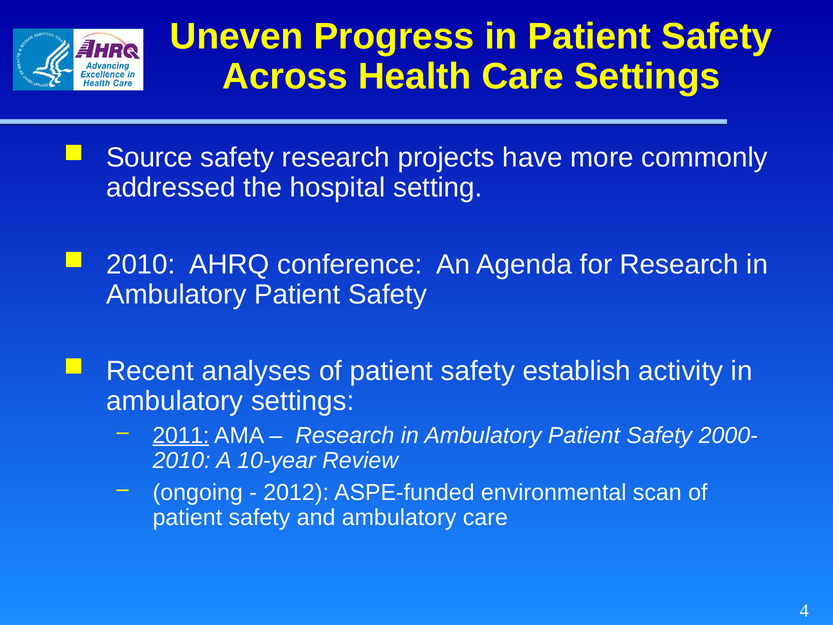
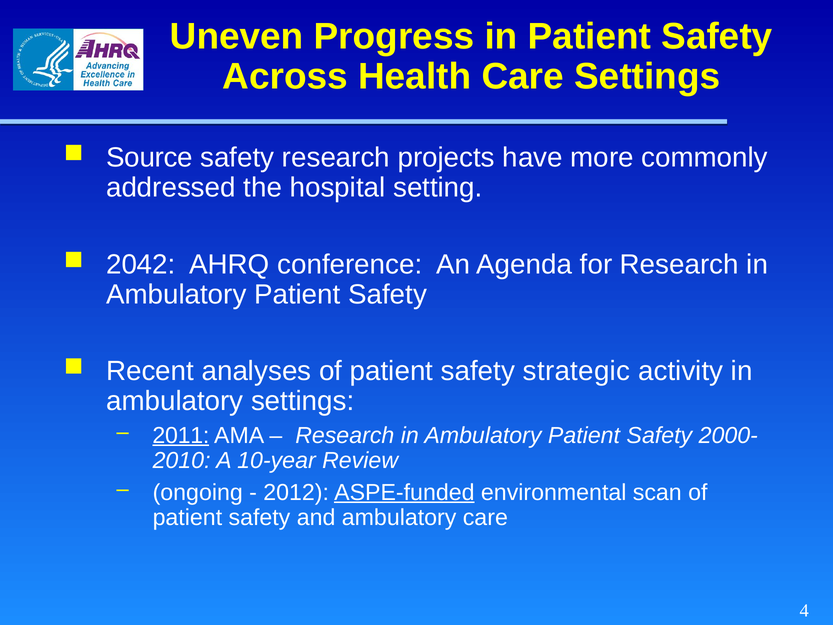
2010: 2010 -> 2042 (141, 264)
establish: establish -> strategic (577, 371)
ASPE-funded underline: none -> present (404, 492)
